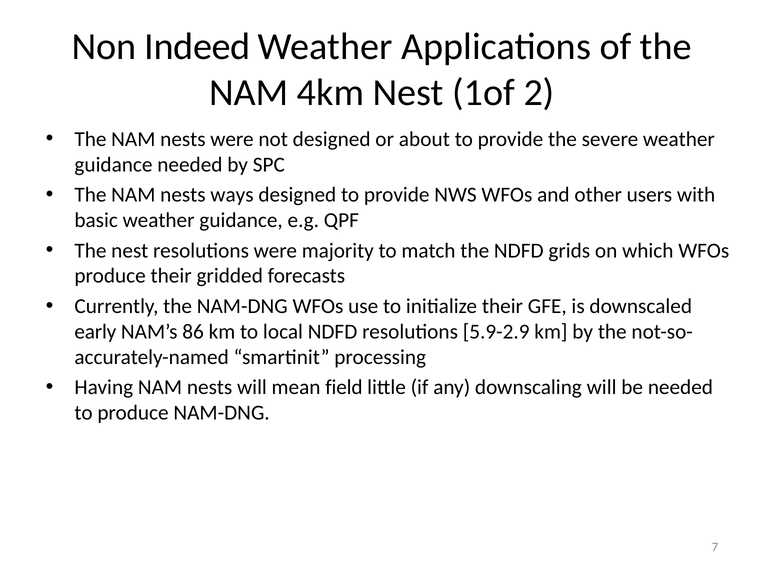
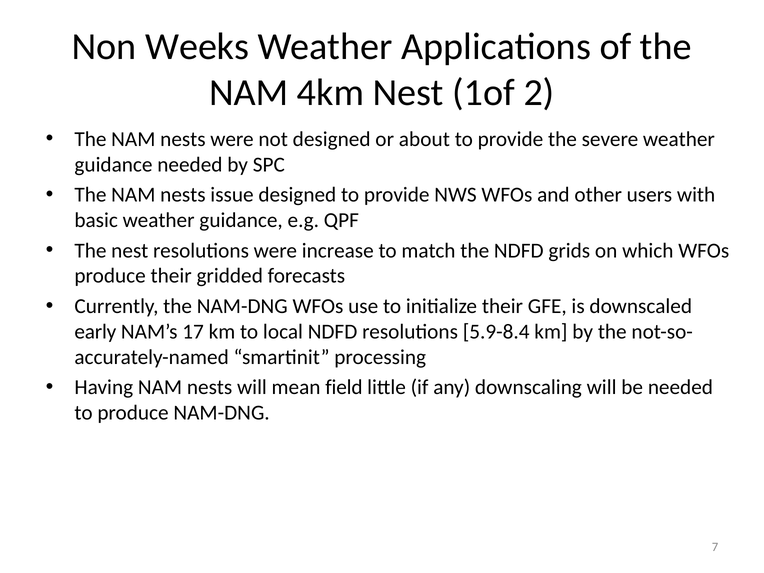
Indeed: Indeed -> Weeks (197, 47)
ways: ways -> issue (232, 195)
majority: majority -> increase (338, 250)
86: 86 -> 17 (193, 332)
5.9-2.9: 5.9-2.9 -> 5.9-8.4 (496, 332)
